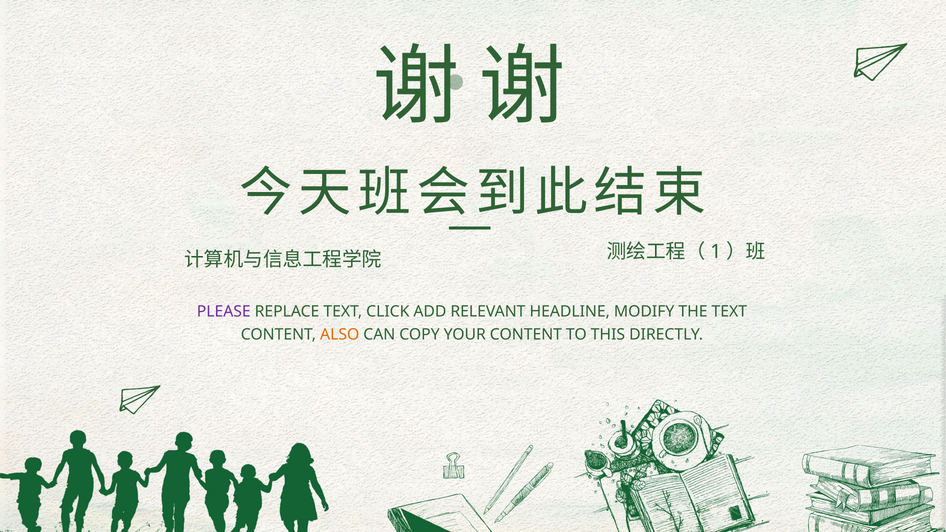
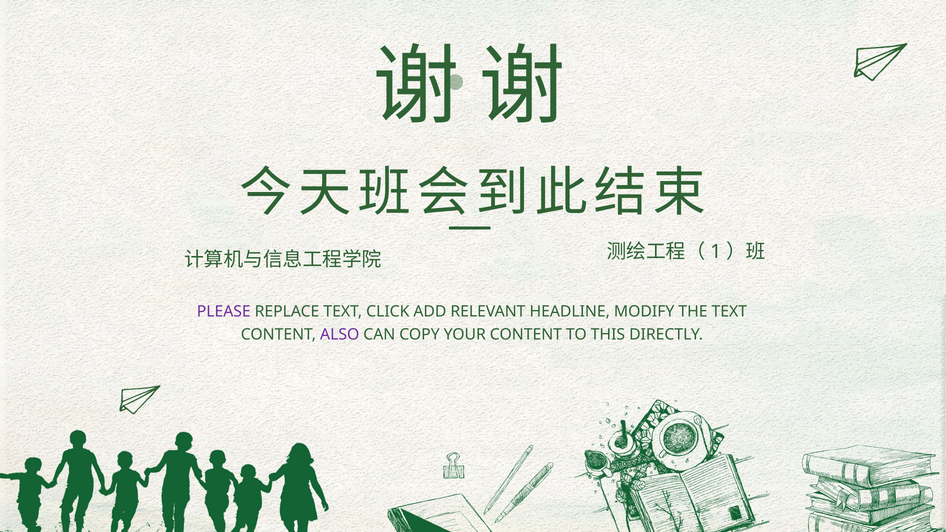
ALSO colour: orange -> purple (340, 335)
